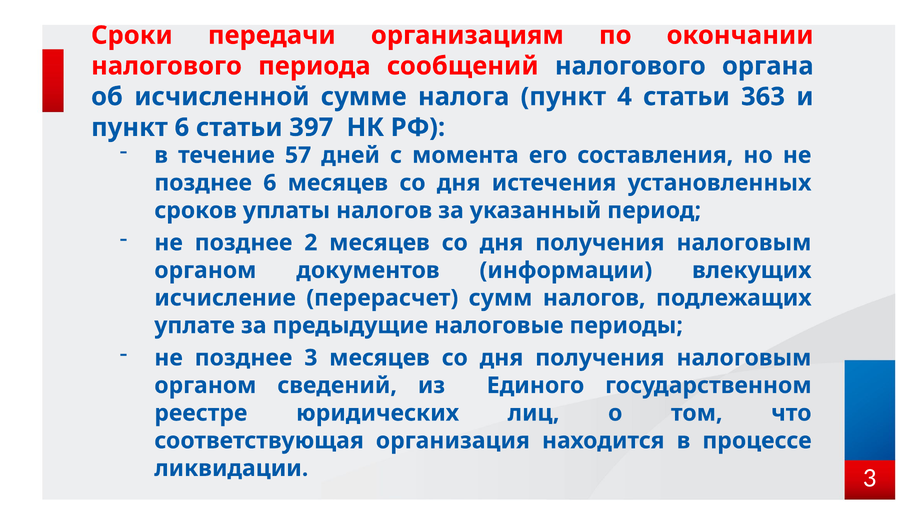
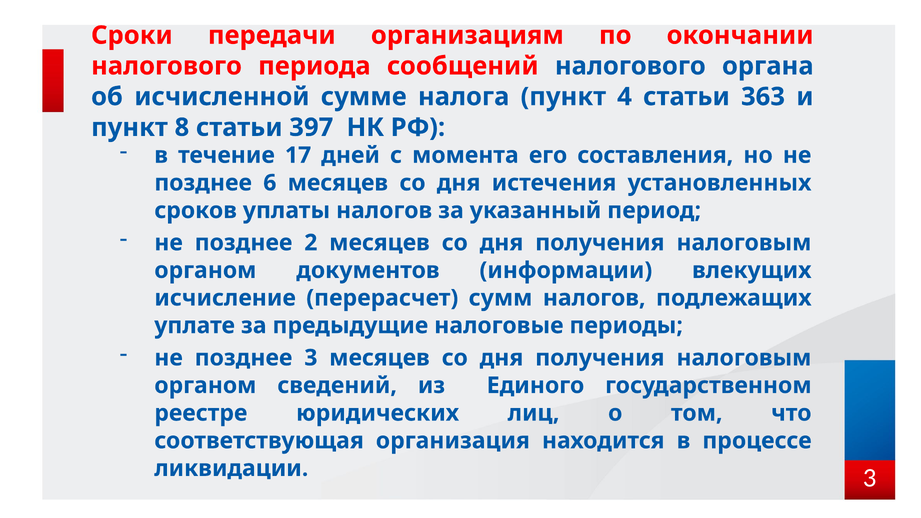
пункт 6: 6 -> 8 (182, 127)
57: 57 -> 17 (298, 155)
